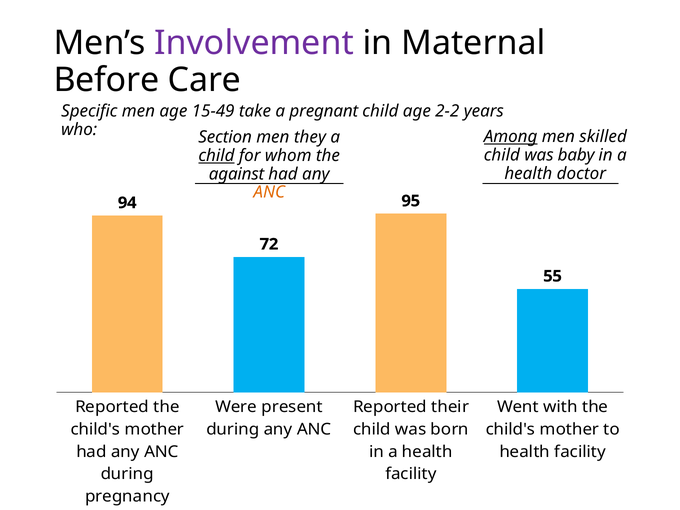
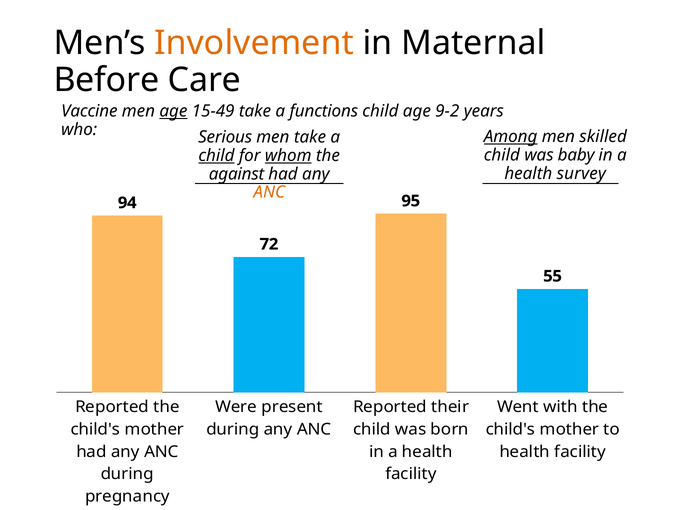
Involvement colour: purple -> orange (254, 43)
Specific: Specific -> Vaccine (89, 111)
age underline: none -> present (173, 111)
pregnant: pregnant -> functions (324, 111)
2-2: 2-2 -> 9-2 (447, 111)
Section: Section -> Serious (225, 137)
men they: they -> take (310, 137)
whom underline: none -> present (288, 156)
doctor: doctor -> survey (581, 173)
